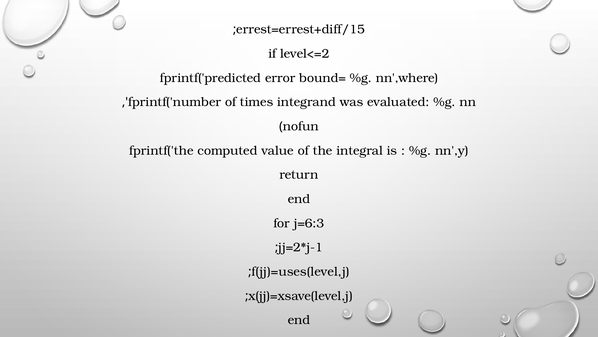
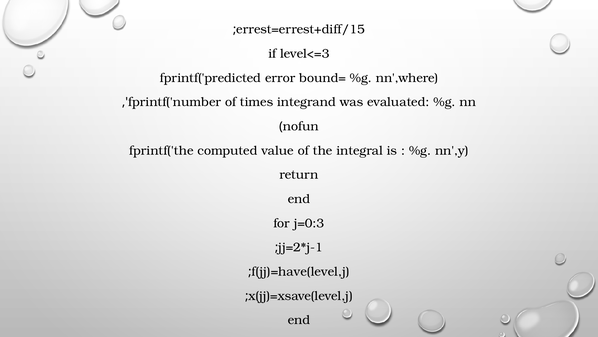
level<=2: level<=2 -> level<=3 (305, 54)
j=6:3: j=6:3 -> j=0:3 (309, 223)
f(jj)=uses(level,j: f(jj)=uses(level,j -> f(jj)=have(level,j (301, 271)
